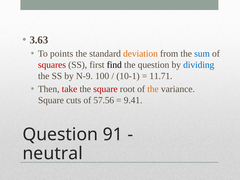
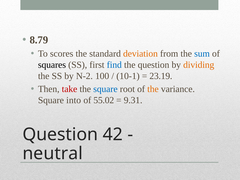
3.63: 3.63 -> 8.79 (39, 40)
points: points -> scores (62, 54)
squares colour: red -> black (52, 65)
find colour: black -> blue (114, 65)
dividing colour: blue -> orange (199, 65)
N-9: N-9 -> N-2 (84, 76)
11.71: 11.71 -> 23.19 (161, 76)
square colour: red -> blue (105, 89)
cuts: cuts -> into (74, 100)
57.56: 57.56 -> 55.02 (104, 100)
9.41: 9.41 -> 9.31 (133, 100)
91: 91 -> 42 (113, 134)
